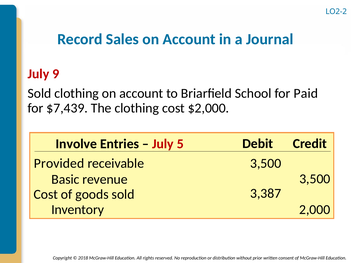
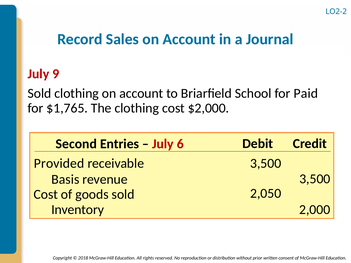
$7,439: $7,439 -> $1,765 (67, 108)
Involve: Involve -> Second (76, 144)
5: 5 -> 6 (180, 144)
Basic: Basic -> Basis (65, 180)
3,387: 3,387 -> 2,050 (266, 194)
